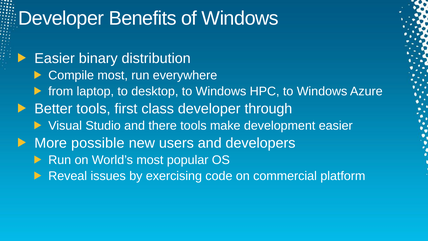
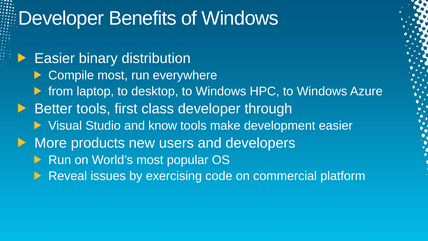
there: there -> know (163, 126)
possible: possible -> products (98, 143)
